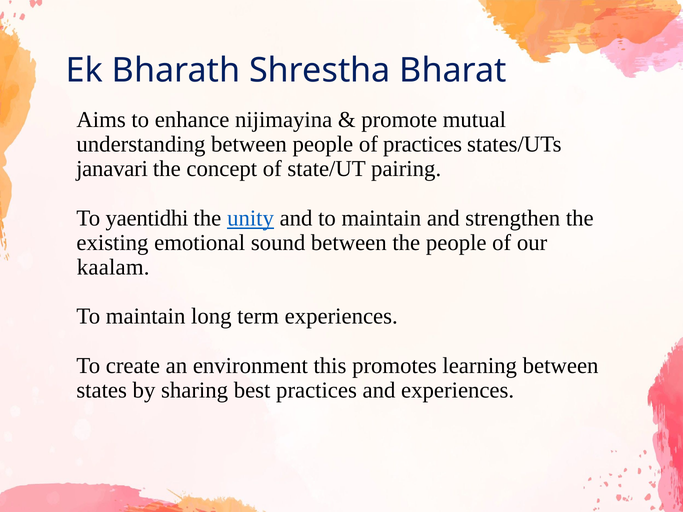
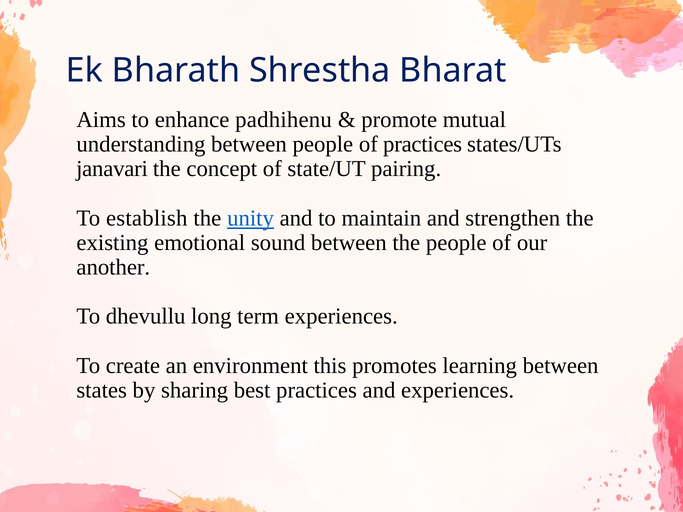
nijimayina: nijimayina -> padhihenu (284, 120)
yaentidhi: yaentidhi -> establish (147, 218)
kaalam: kaalam -> another (113, 267)
maintain: maintain -> dhevullu (146, 317)
